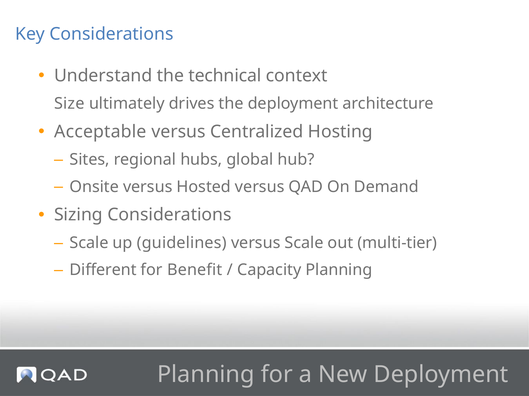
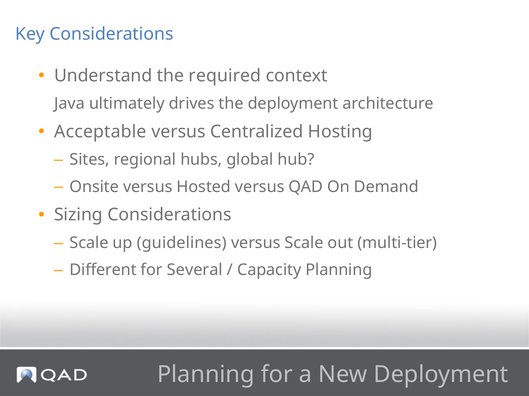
technical: technical -> required (225, 76)
Size: Size -> Java (69, 104)
Benefit: Benefit -> Several (195, 270)
